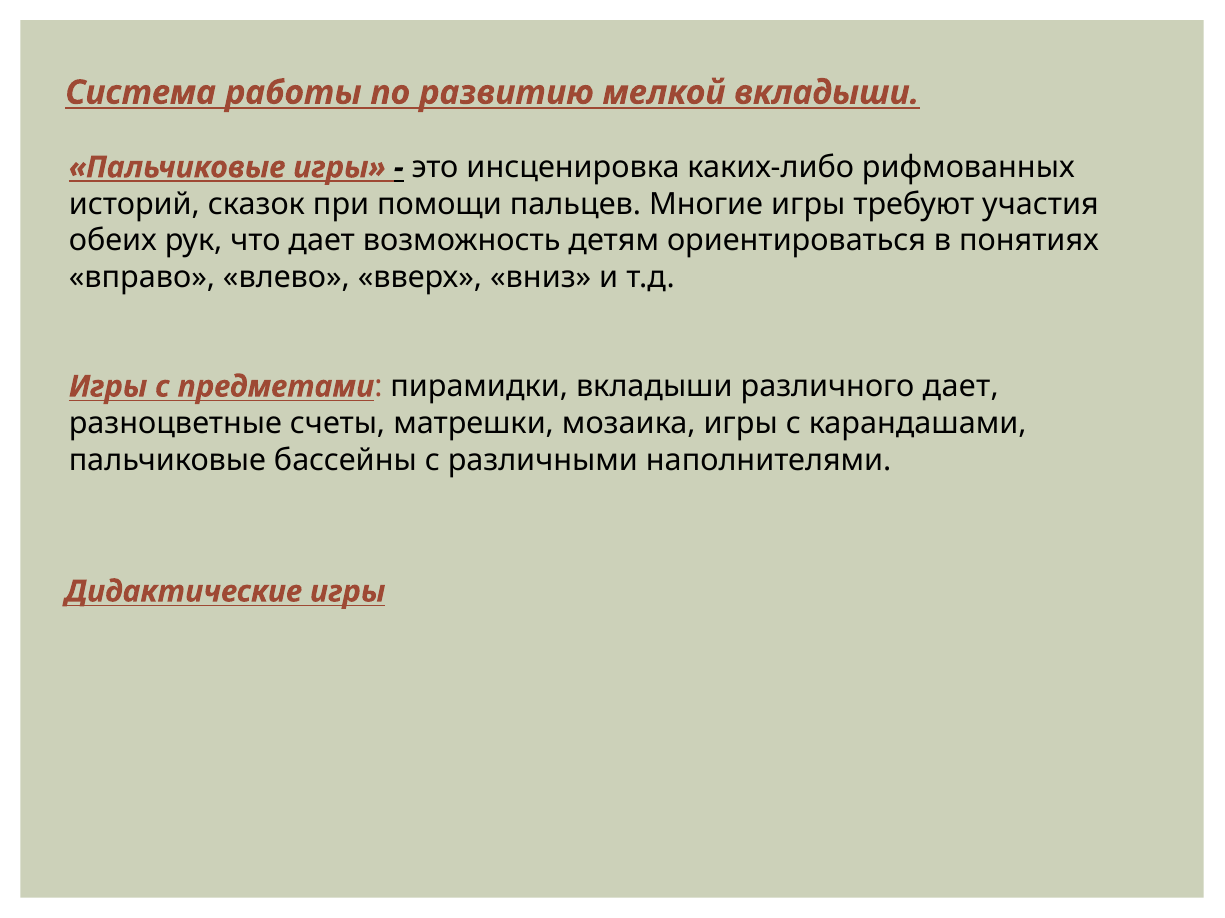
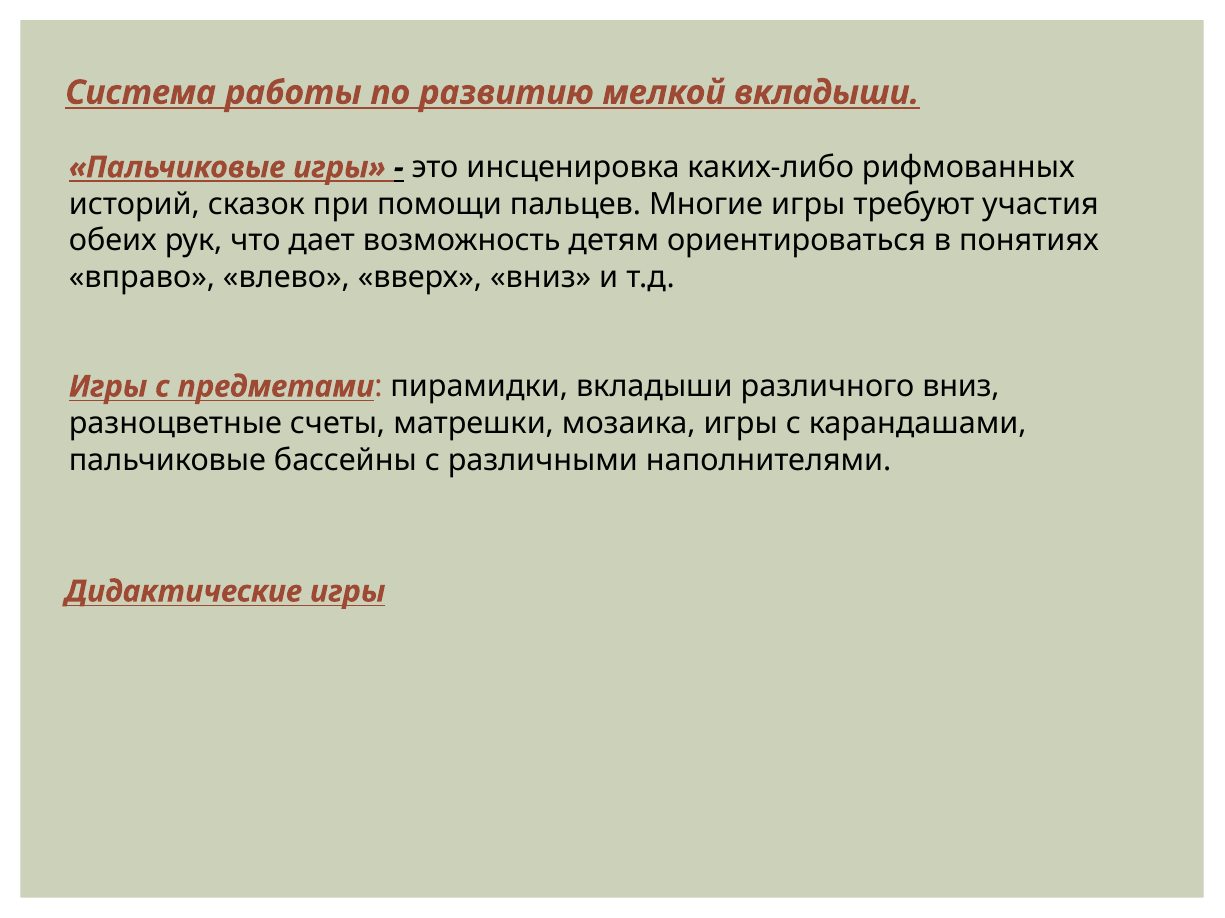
различного дает: дает -> вниз (961, 387)
